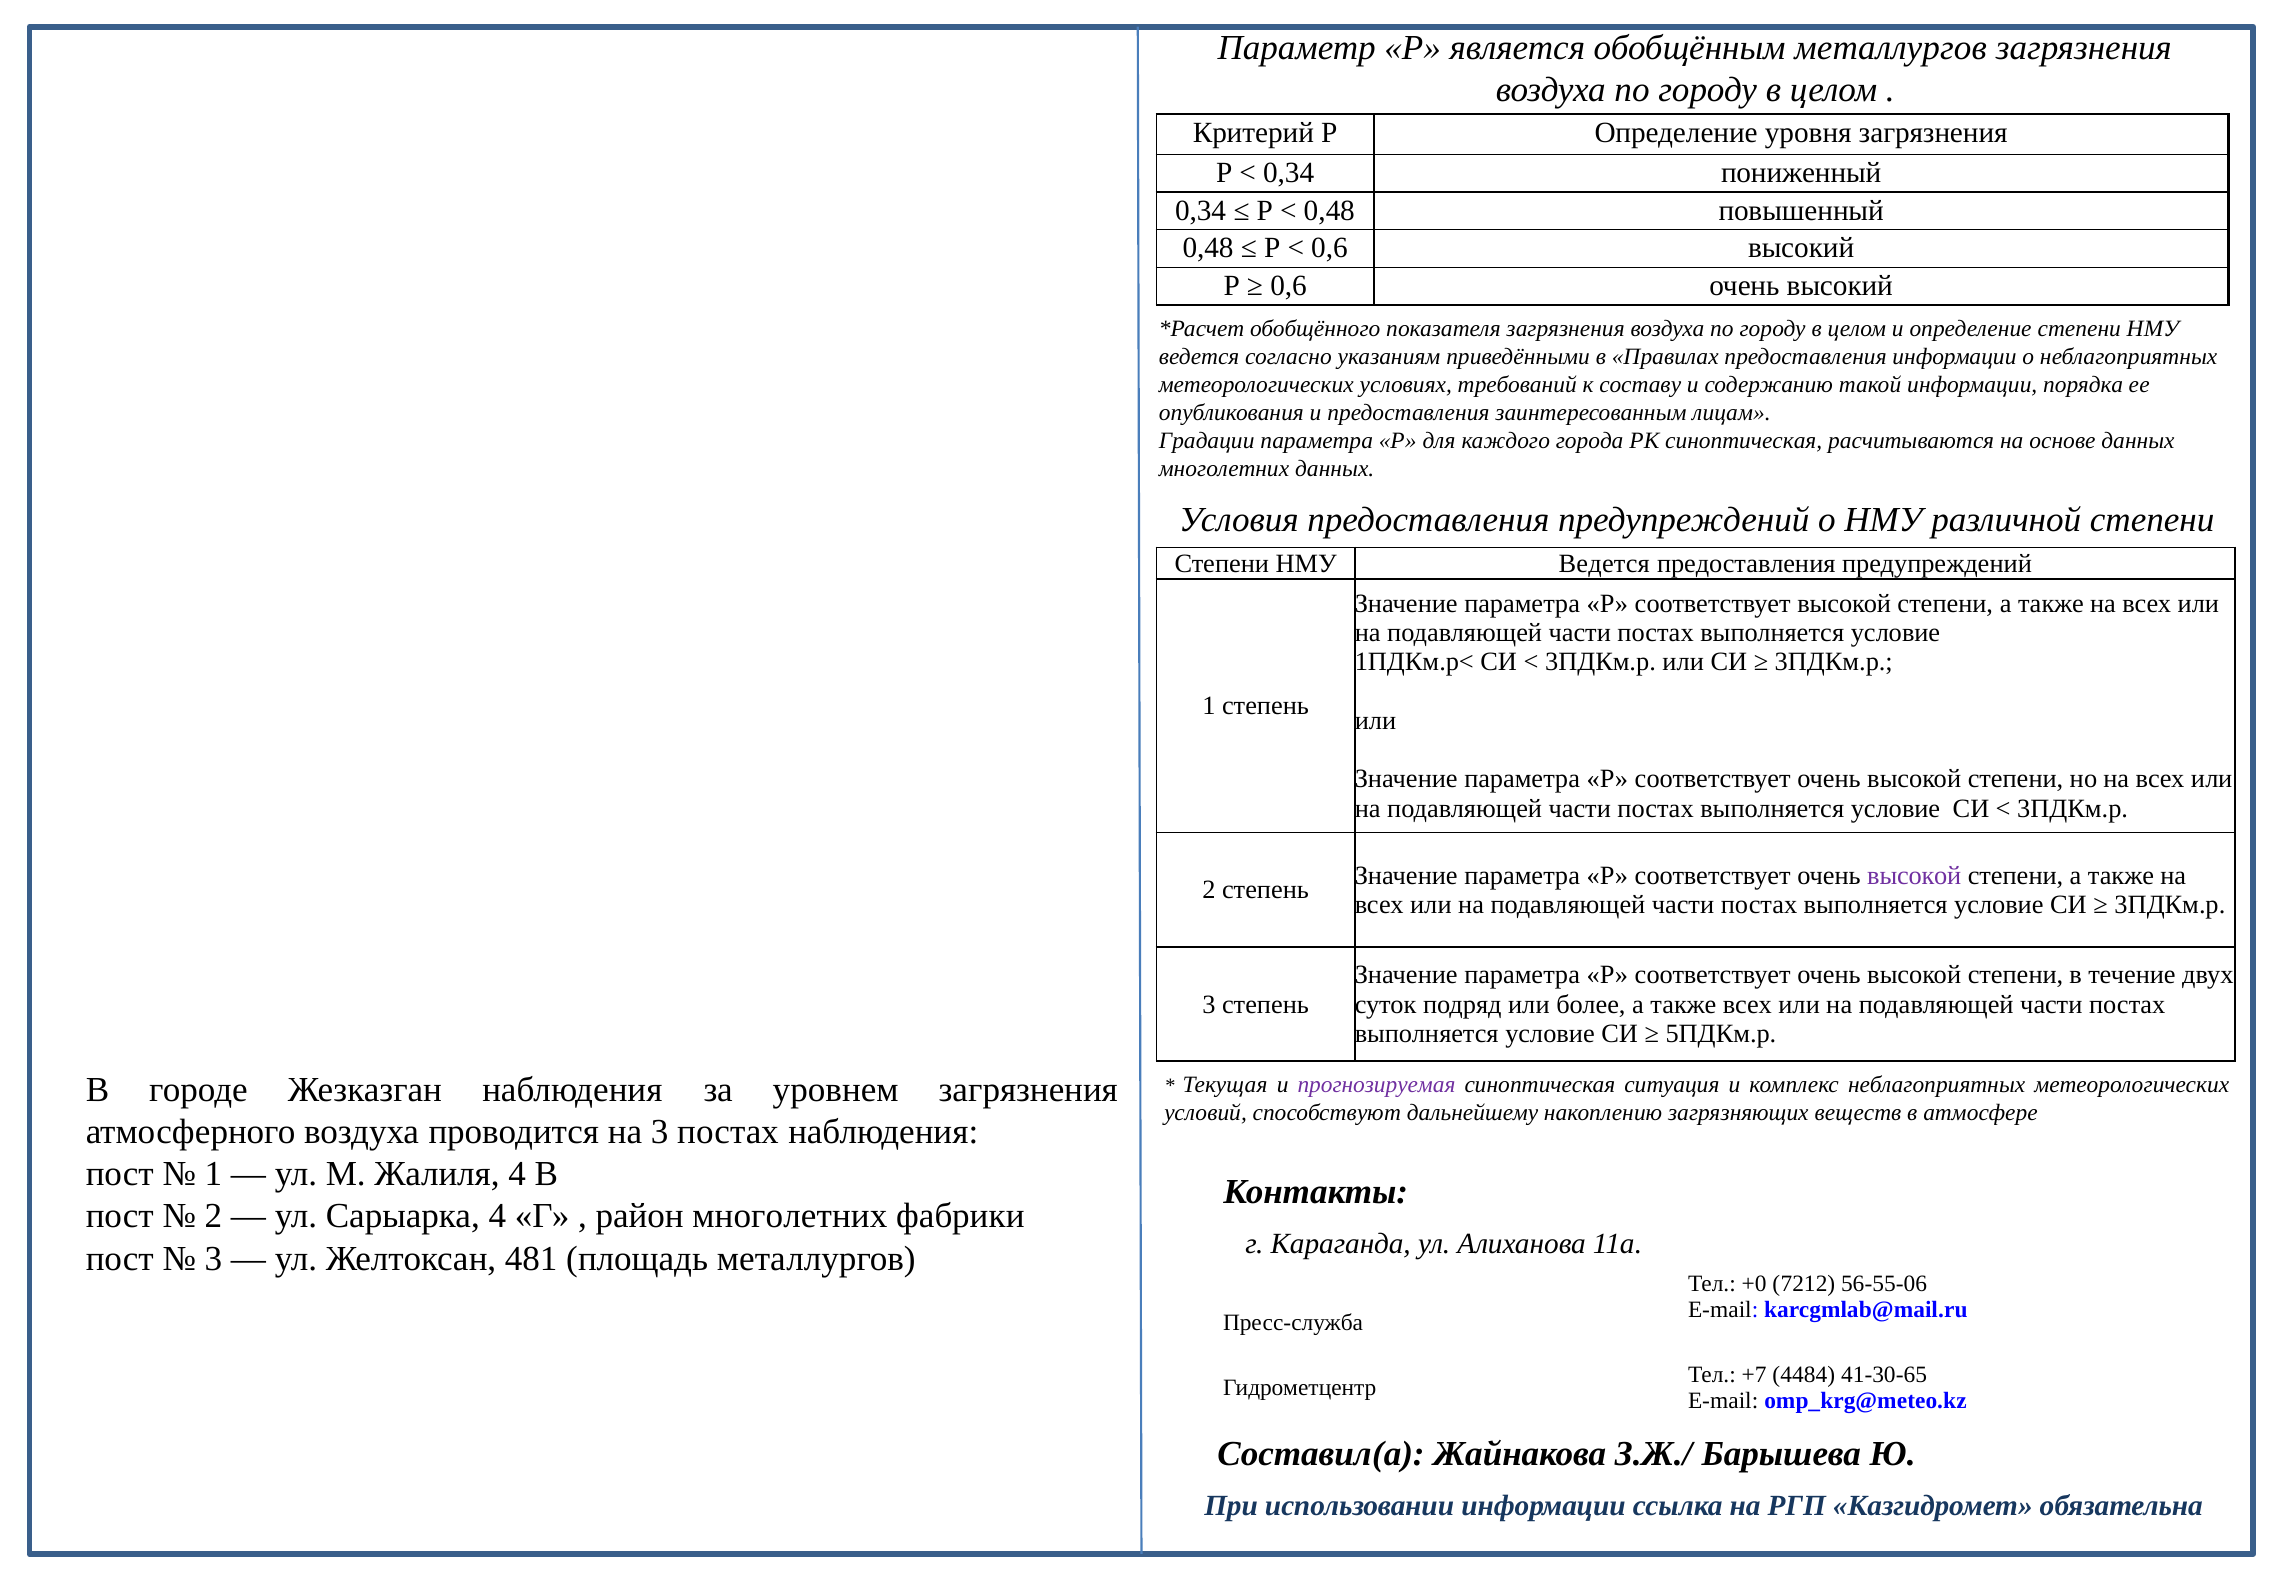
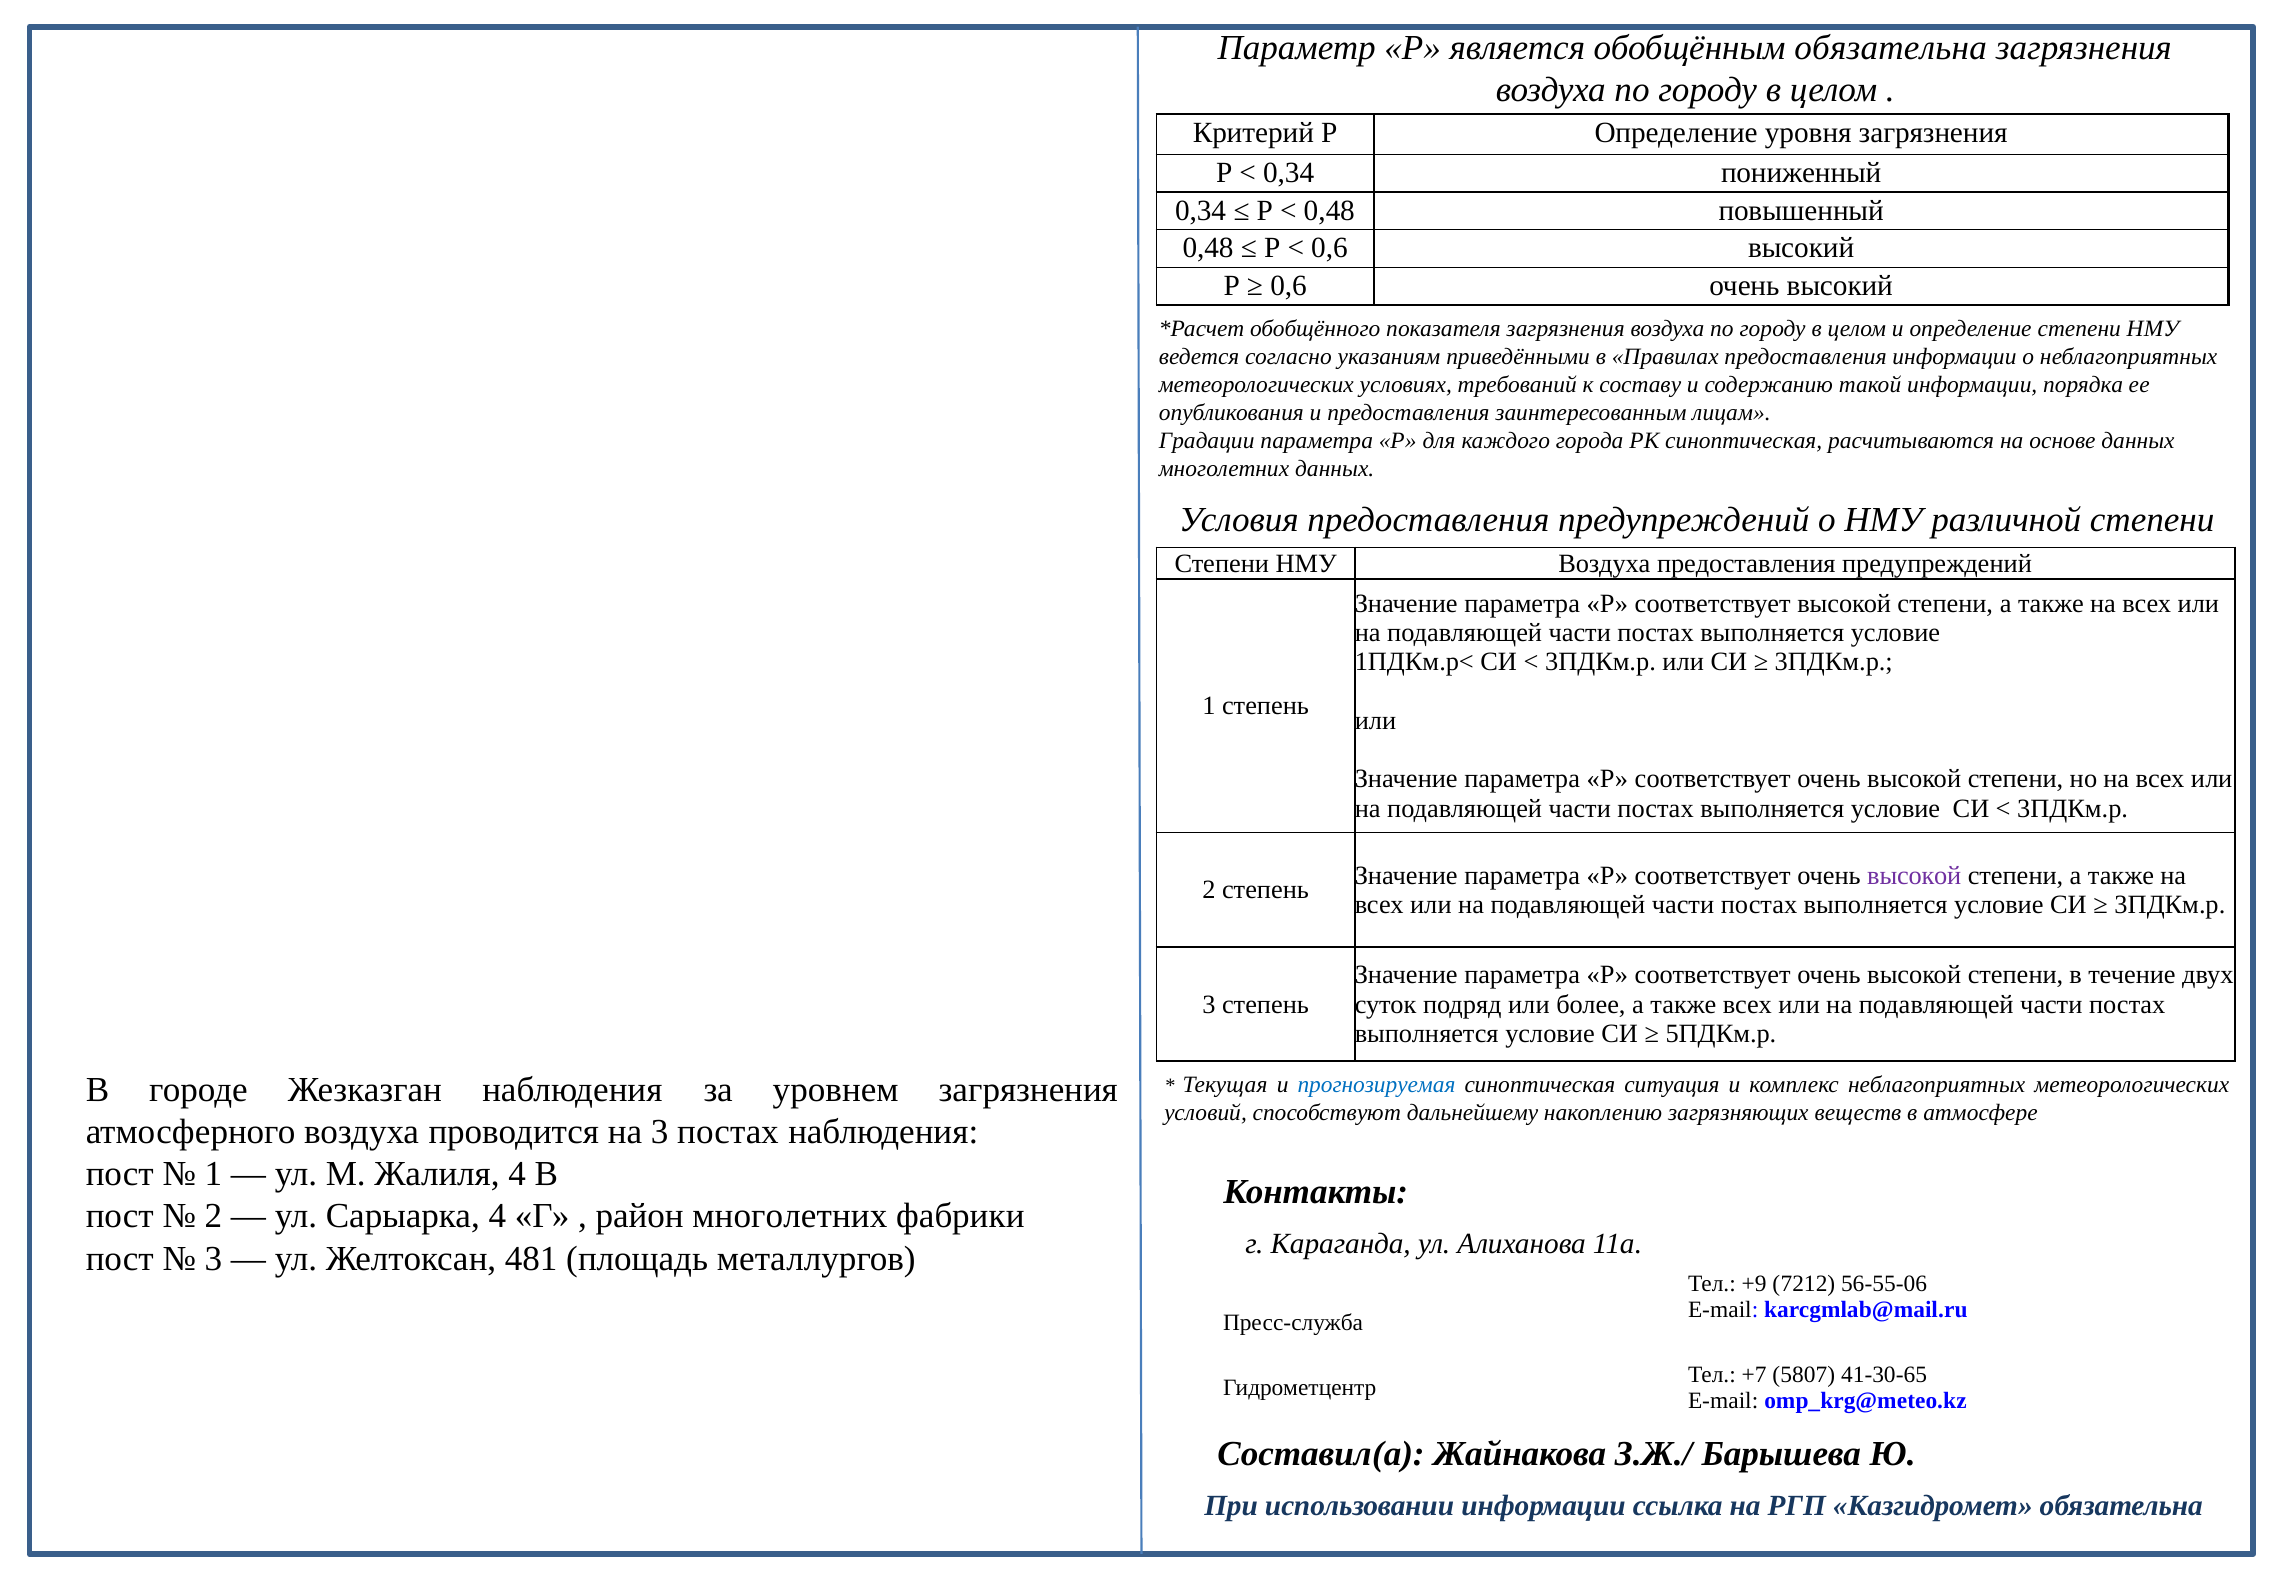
обобщённым металлургов: металлургов -> обязательна (1891, 48)
Ведется: Ведется -> Воздуха (1604, 563)
прогнозируемая colour: purple -> blue (1376, 1085)
+0: +0 -> +9 (1754, 1283)
4484: 4484 -> 5807 (1804, 1375)
